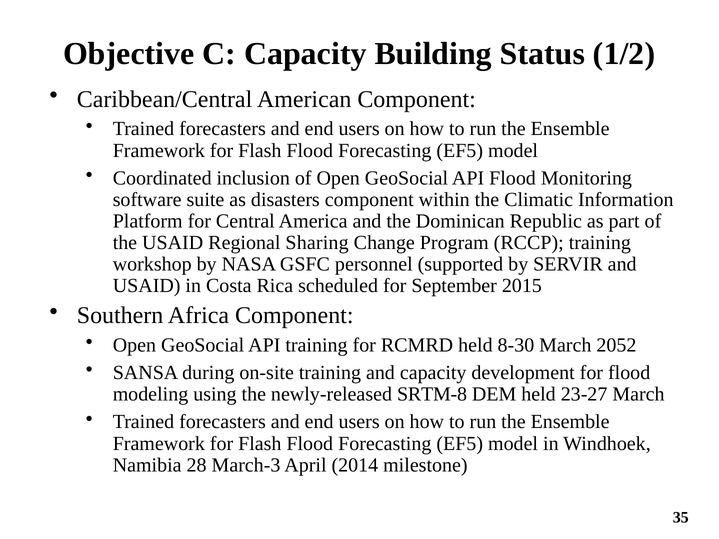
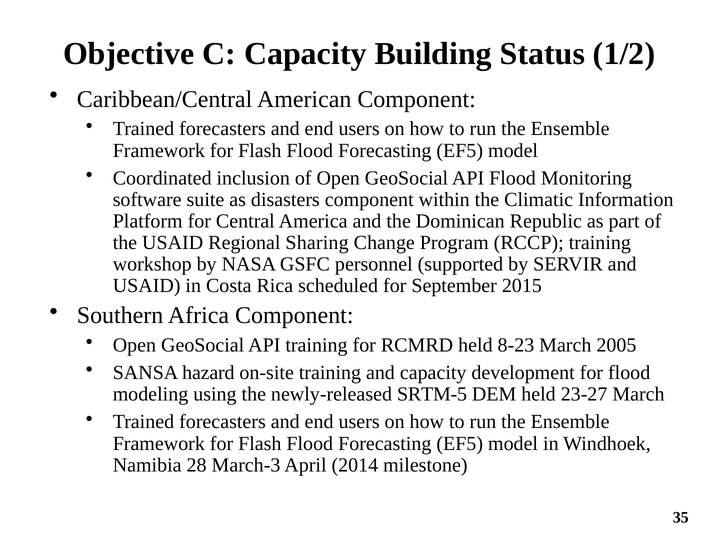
8-30: 8-30 -> 8-23 (516, 345)
2052: 2052 -> 2005 (616, 345)
during: during -> hazard (208, 373)
SRTM-8: SRTM-8 -> SRTM-5 (432, 394)
